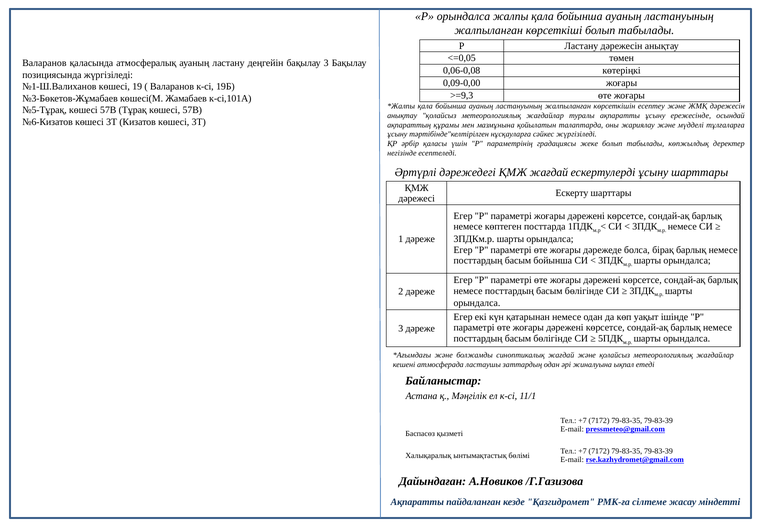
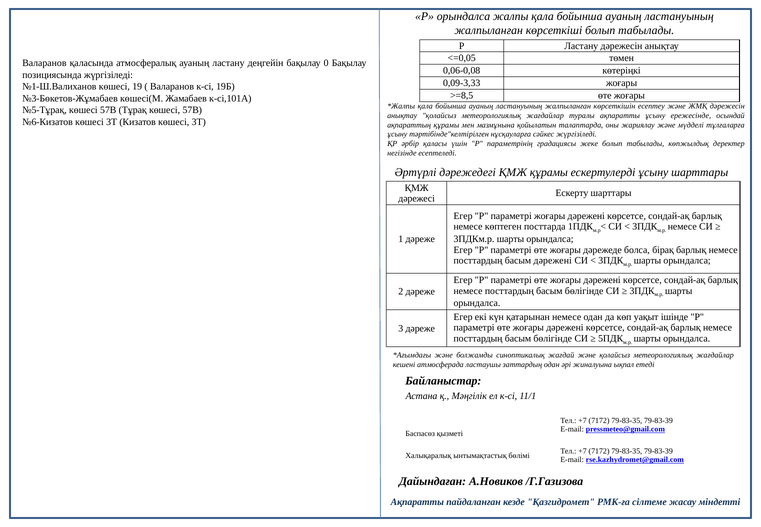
бақылау 3: 3 -> 0 (326, 63)
0,09-0,00: 0,09-0,00 -> 0,09-3,33 (462, 83)
>=9,3: >=9,3 -> >=8,5 (462, 96)
ҚМЖ жағдай: жағдай -> құрамы (549, 172)
басым бойынша: бойынша -> дәрежені (553, 261)
